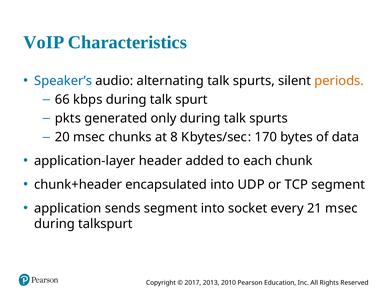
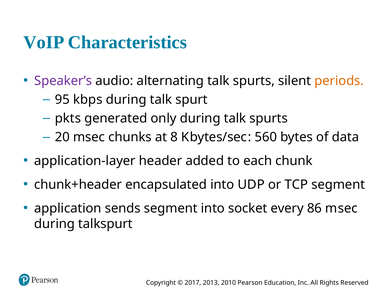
Speaker’s colour: blue -> purple (63, 81)
66: 66 -> 95 (62, 99)
170: 170 -> 560 (266, 137)
21: 21 -> 86 (314, 208)
